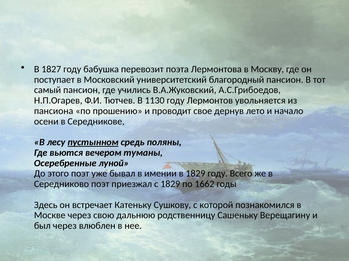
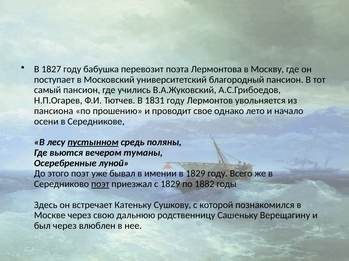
1130: 1130 -> 1831 (155, 101)
дернув: дернув -> однако (229, 111)
поэт underline: none -> present (100, 184)
1662: 1662 -> 1882 (205, 184)
